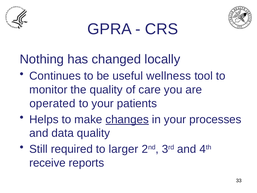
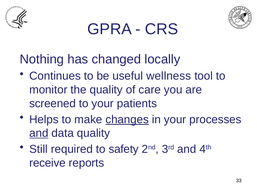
operated: operated -> screened (53, 103)
and underline: none -> present (39, 133)
larger: larger -> safety (124, 149)
